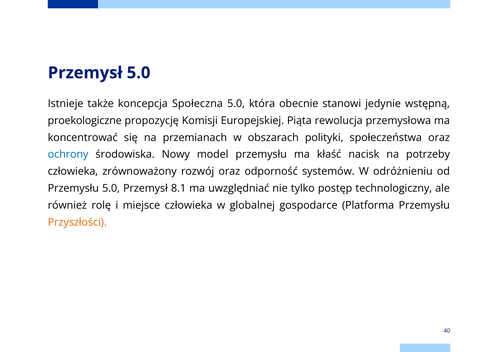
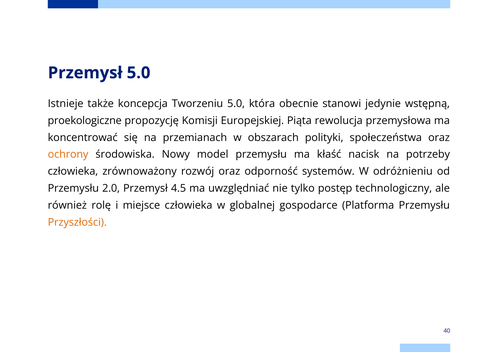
Społeczna: Społeczna -> Tworzeniu (197, 104)
ochrony colour: blue -> orange (68, 155)
Przemysłu 5.0: 5.0 -> 2.0 (111, 188)
8.1: 8.1 -> 4.5 (179, 188)
